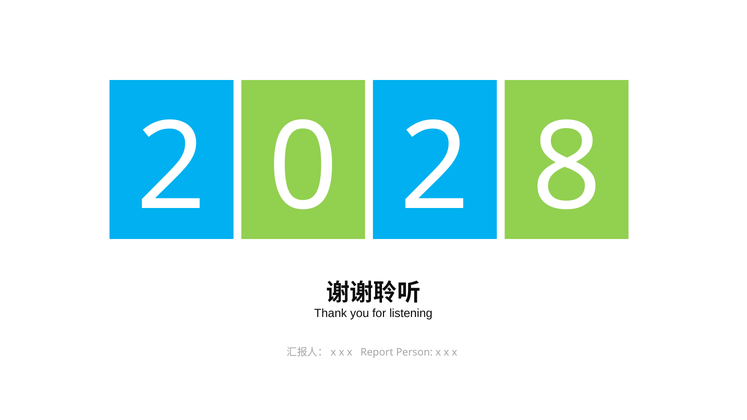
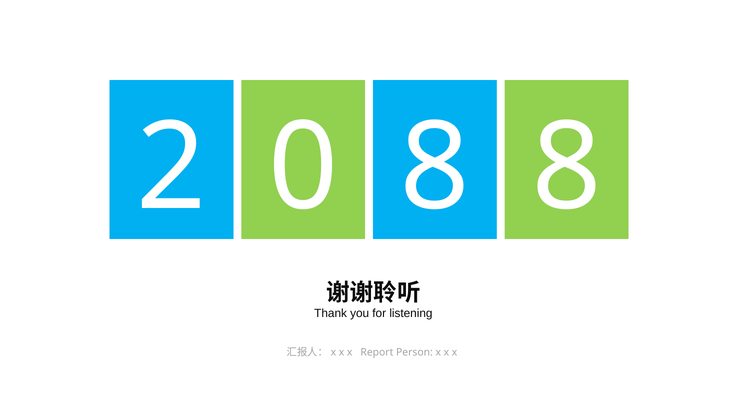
0 2: 2 -> 8 (435, 168)
